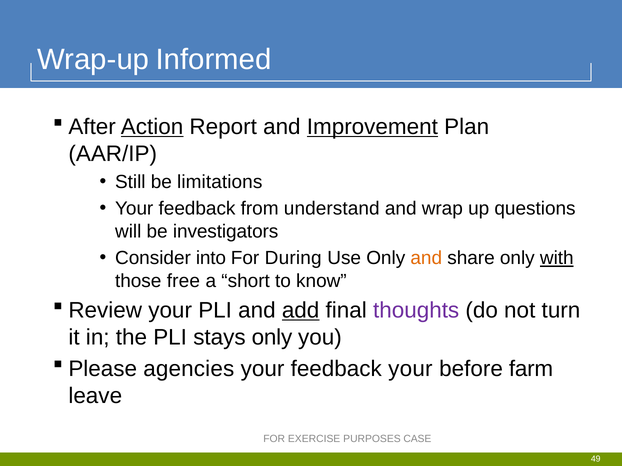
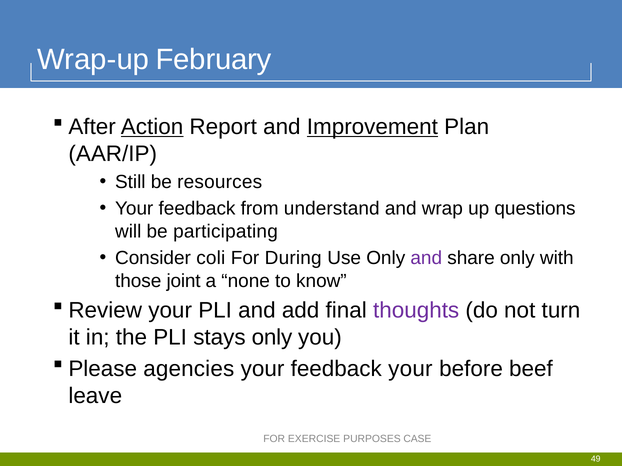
Informed: Informed -> February (214, 60)
limitations: limitations -> resources (220, 182)
investigators: investigators -> participating (225, 232)
into: into -> coli (211, 258)
and colour: orange -> purple (426, 258)
with underline: present -> none (557, 258)
free: free -> joint (184, 281)
short: short -> none (246, 281)
add underline: present -> none (301, 311)
farm: farm -> beef (531, 369)
